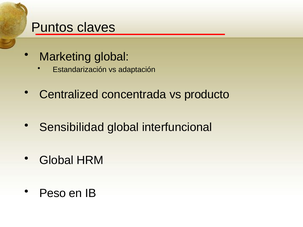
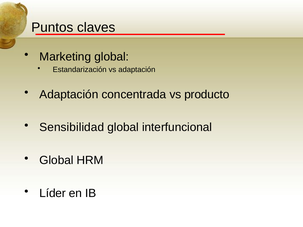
Centralized: Centralized -> Adaptación (69, 94)
Peso: Peso -> Líder (53, 194)
